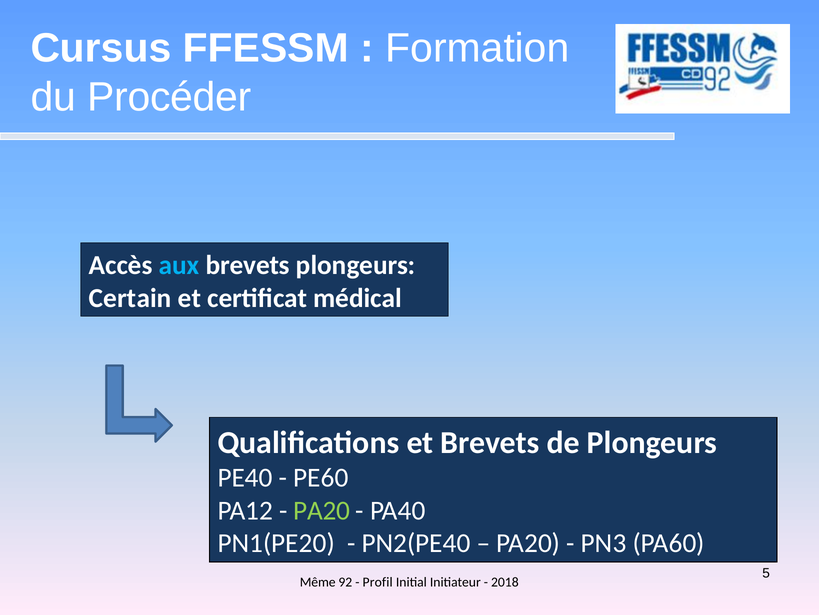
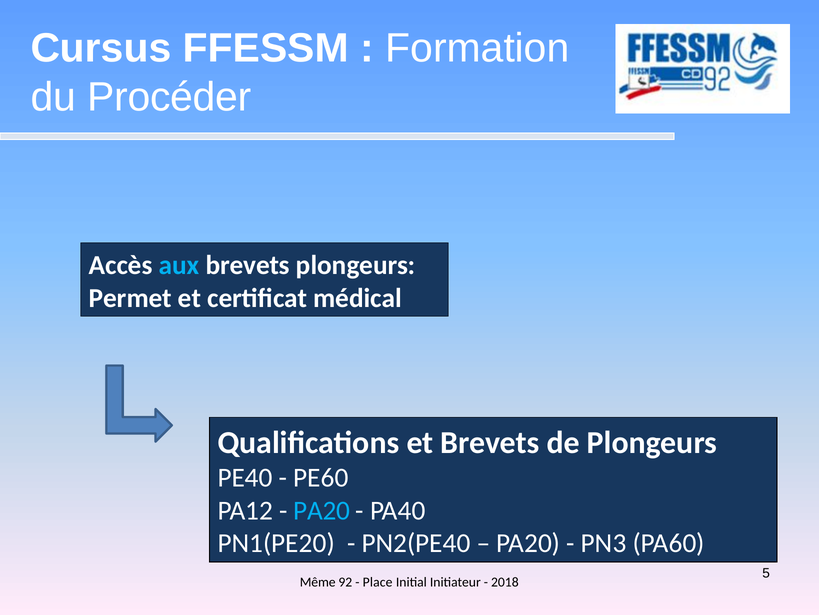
Certain: Certain -> Permet (130, 298)
PA20 colour: light green -> light blue (322, 510)
Profil: Profil -> Place (378, 582)
